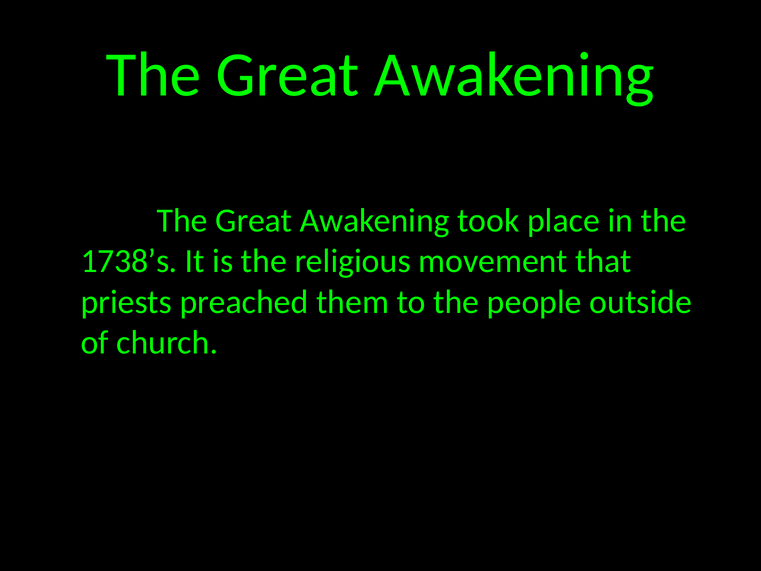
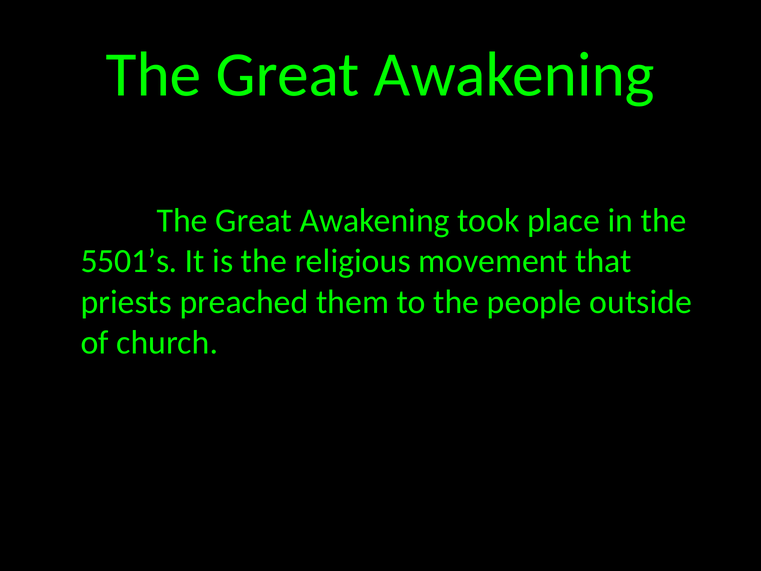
1738’s: 1738’s -> 5501’s (129, 261)
